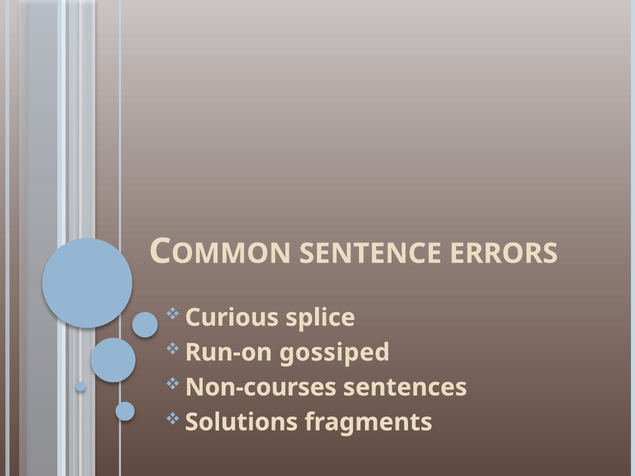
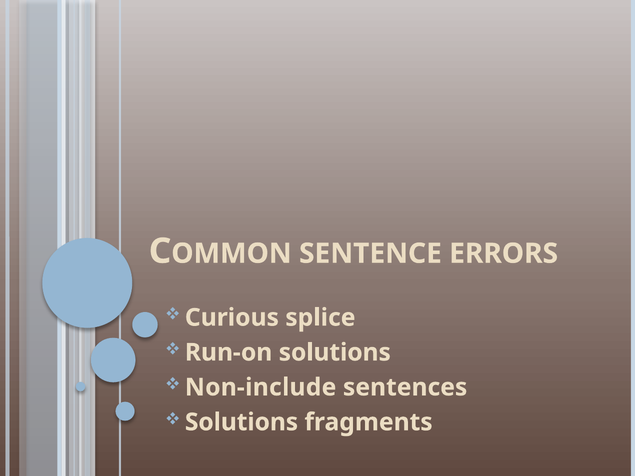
Run-on gossiped: gossiped -> solutions (335, 353)
Non-courses: Non-courses -> Non-include (261, 387)
